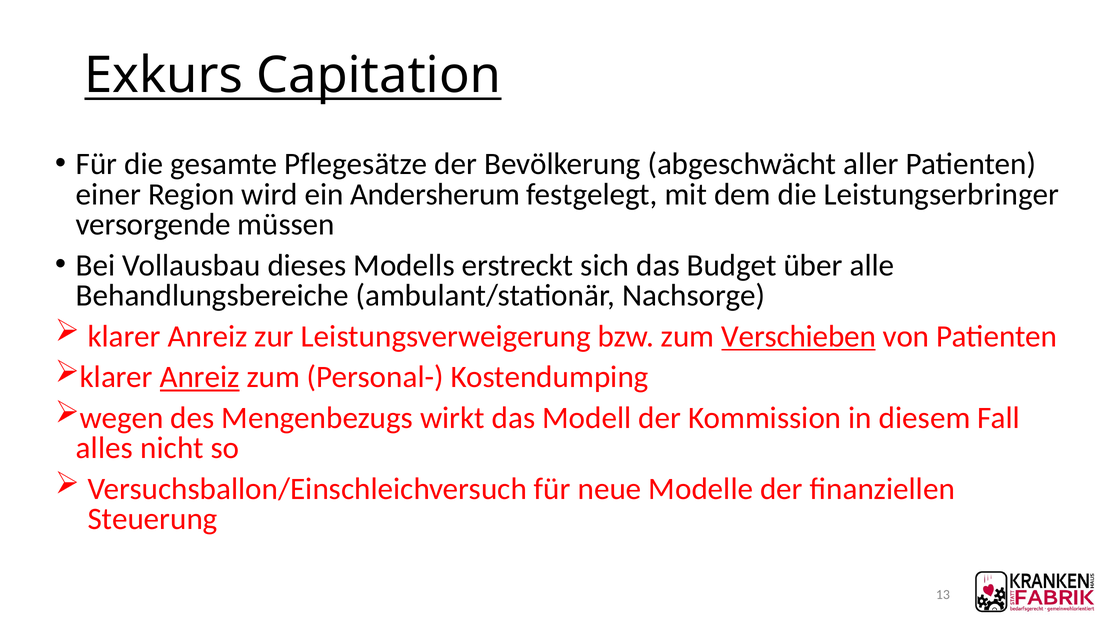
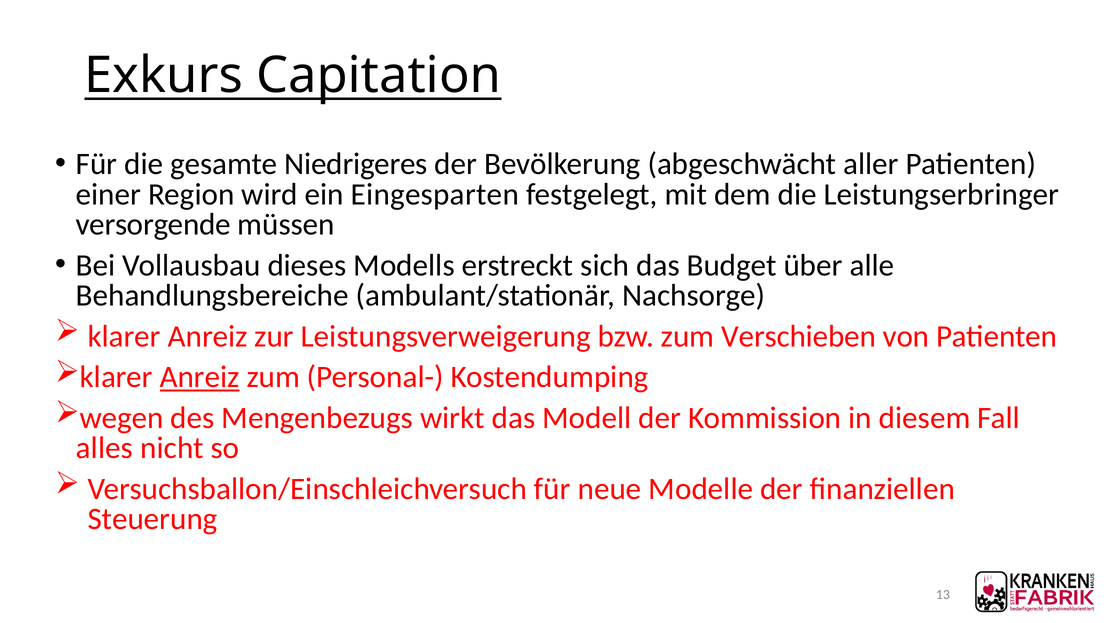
Pflegesätze: Pflegesätze -> Niedrigeres (356, 164)
Andersherum: Andersherum -> Eingesparten (435, 194)
Verschieben underline: present -> none (799, 336)
